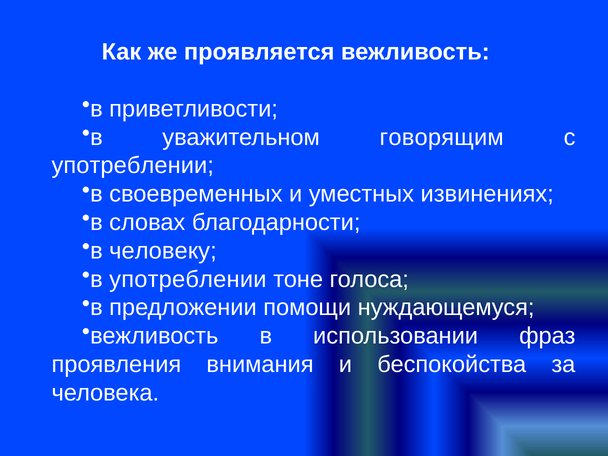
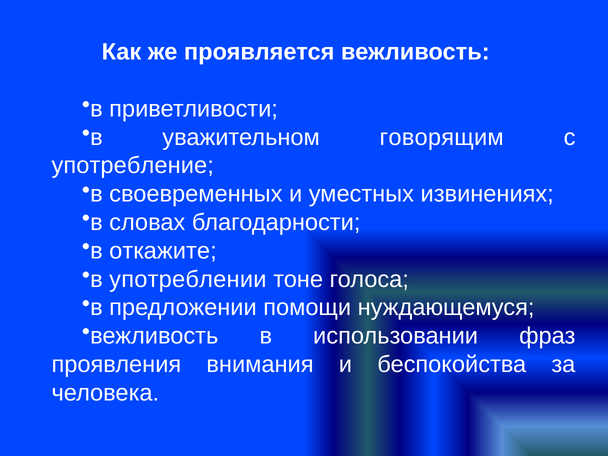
употреблении: употреблении -> употребление (133, 166)
человеку: человеку -> откажите (163, 251)
